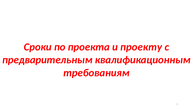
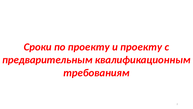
по проекта: проекта -> проекту (89, 47)
